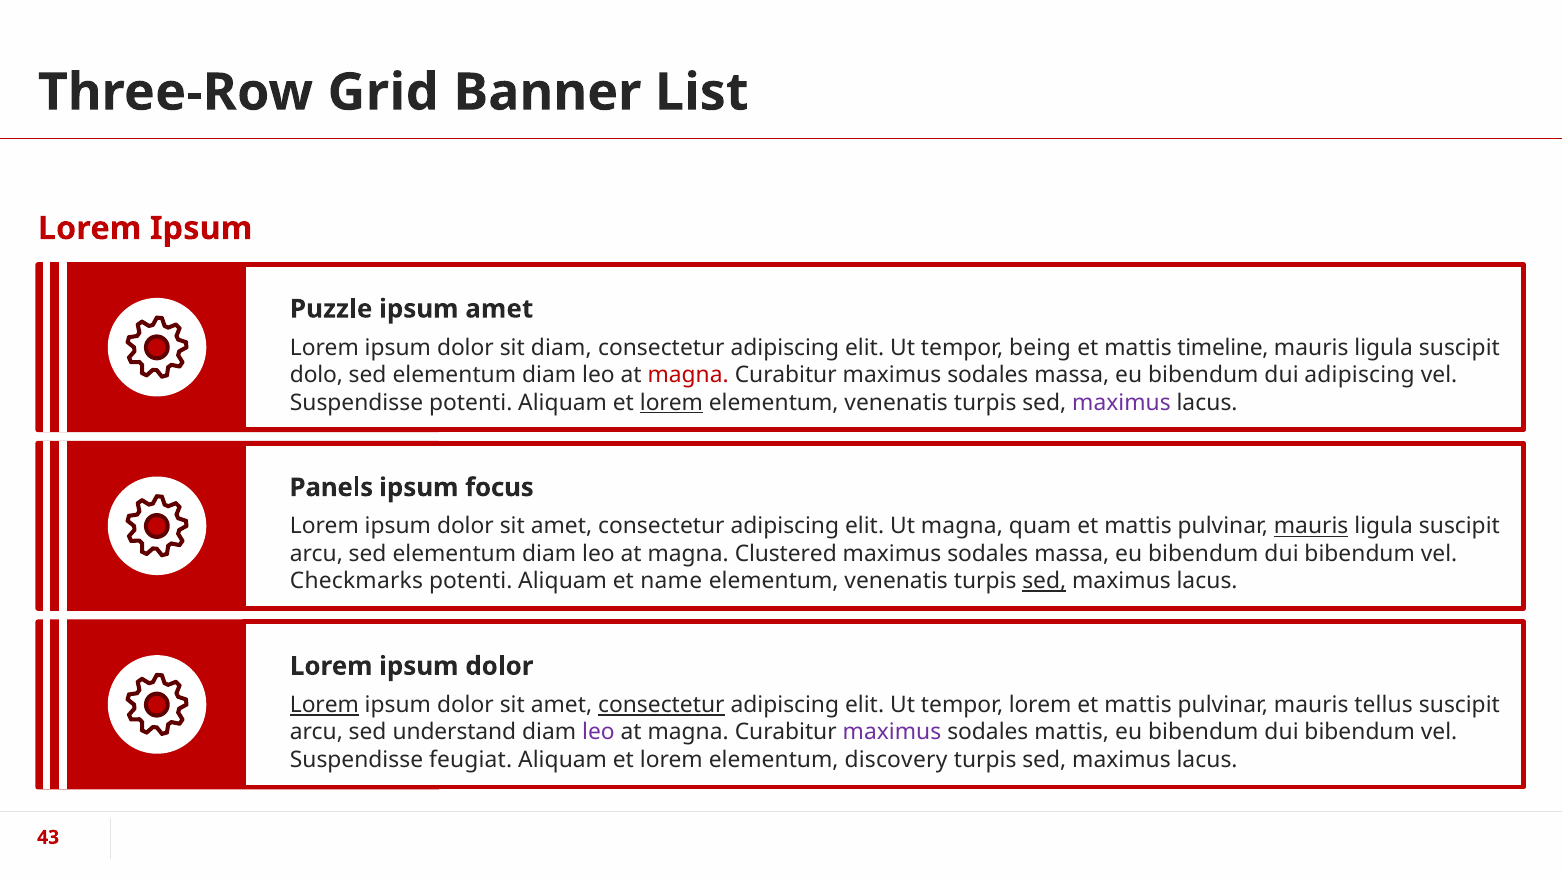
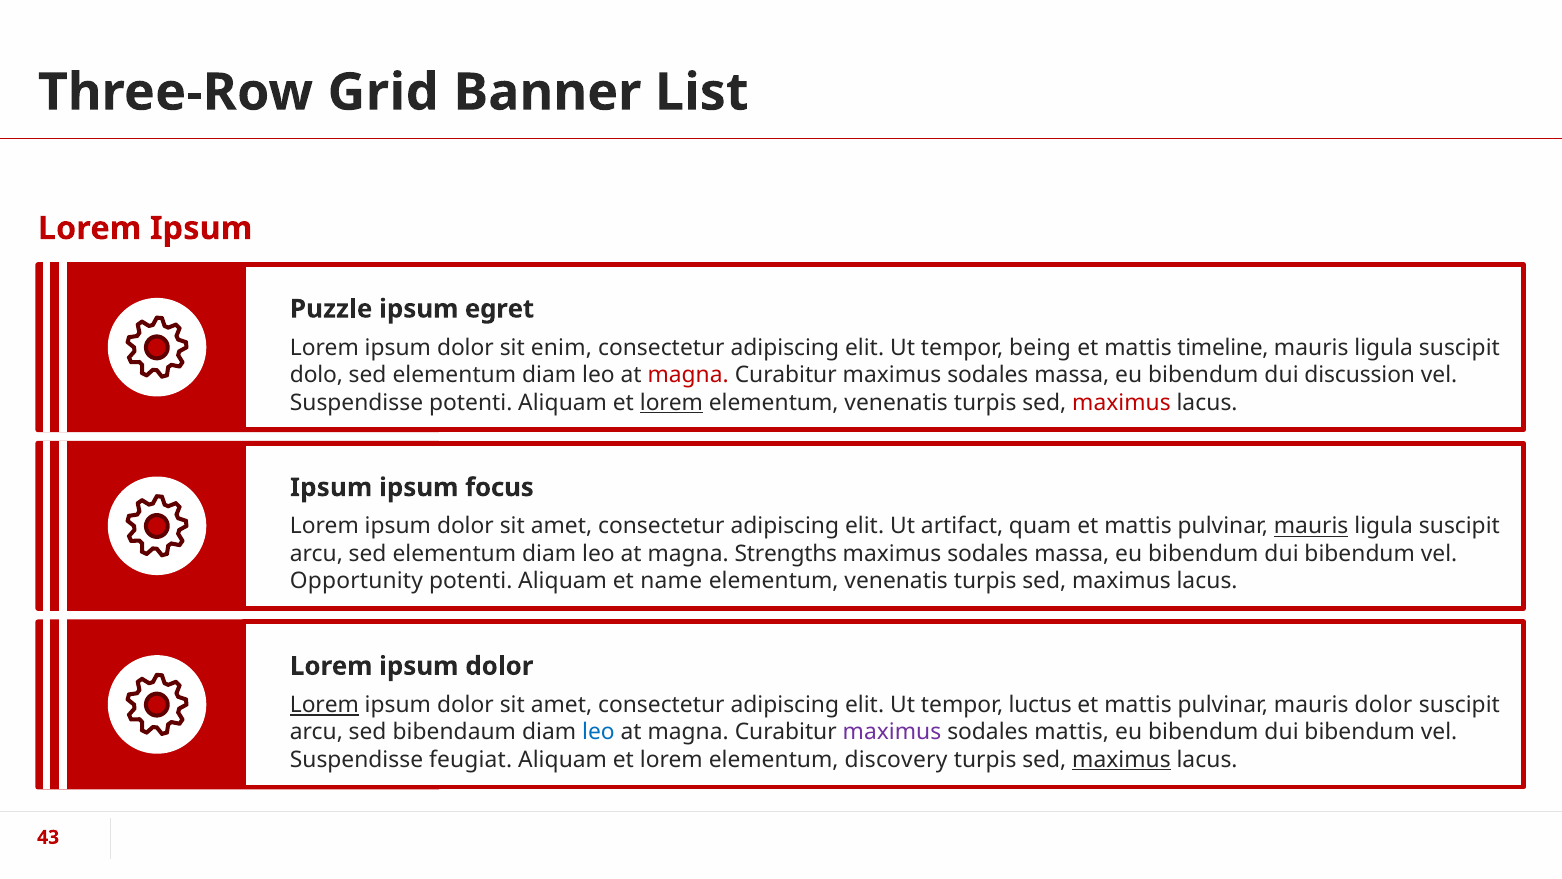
ipsum amet: amet -> egret (499, 309)
sit diam: diam -> enim (561, 348)
dui adipiscing: adipiscing -> discussion (1360, 375)
maximus colour: purple -> red (1121, 402)
Panels: Panels -> Ipsum (331, 487)
Ut magna: magna -> artifact (962, 526)
Clustered: Clustered -> Strengths (786, 554)
Checkmarks: Checkmarks -> Opportunity (356, 581)
sed underline: present -> none (1044, 581)
consectetur underline: present -> none (661, 705)
tempor lorem: lorem -> luctus (1040, 705)
mauris tellus: tellus -> dolor (1383, 705)
understand: understand -> bibendaum (454, 732)
leo colour: purple -> blue (598, 732)
maximus underline: none -> present (1121, 759)
